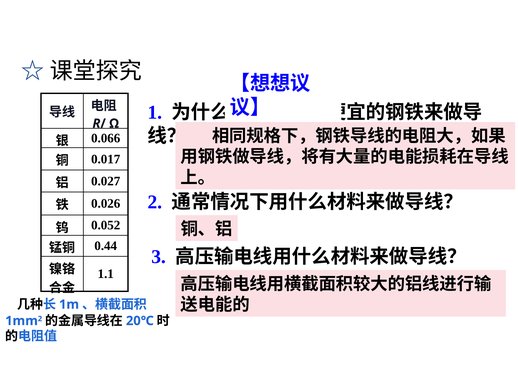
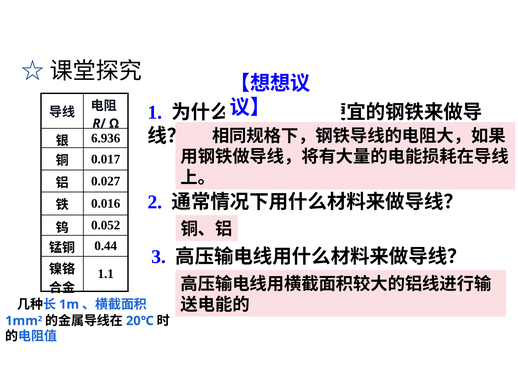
0.066: 0.066 -> 6.936 (106, 138)
0.026: 0.026 -> 0.016 (106, 203)
